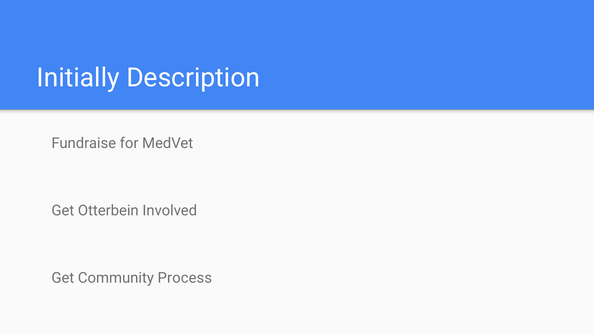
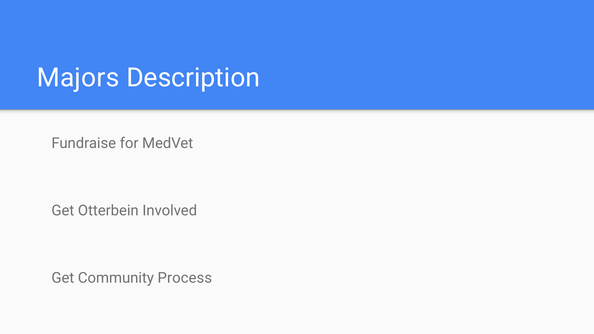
Initially: Initially -> Majors (78, 78)
